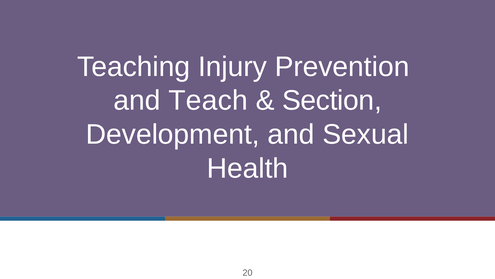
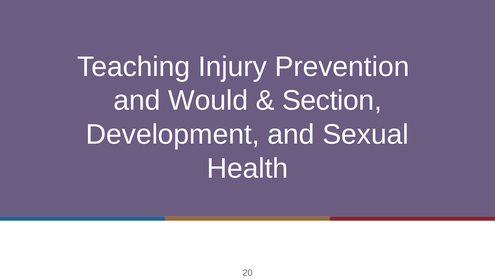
Teach: Teach -> Would (208, 100)
